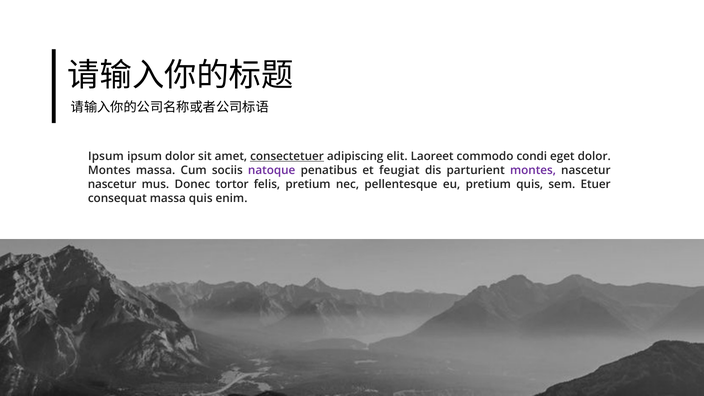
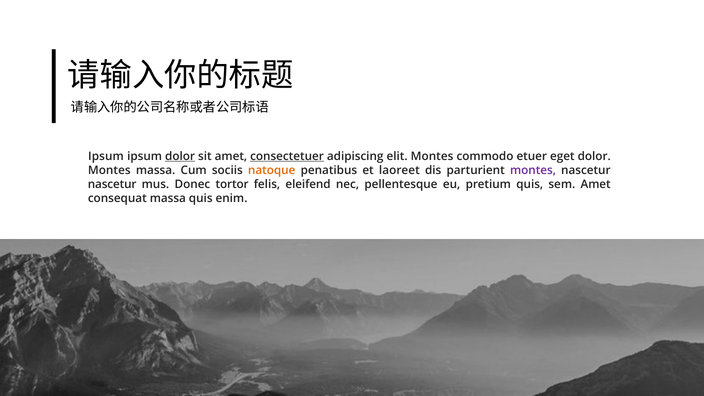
dolor underline: none -> present (180, 156)
elit Laoreet: Laoreet -> Montes (432, 156)
condi: condi -> etuer (532, 156)
natoque colour: purple -> orange (272, 170)
feugiat: feugiat -> laoreet (399, 170)
felis pretium: pretium -> eleifend (308, 184)
sem Etuer: Etuer -> Amet (596, 184)
